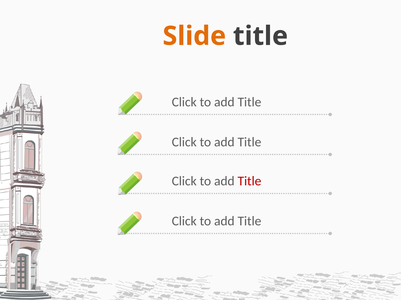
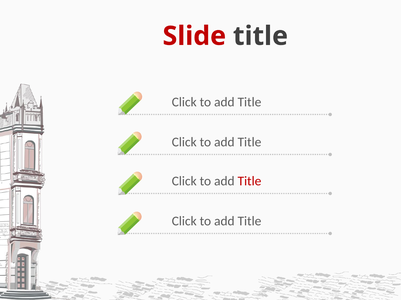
Slide colour: orange -> red (194, 36)
